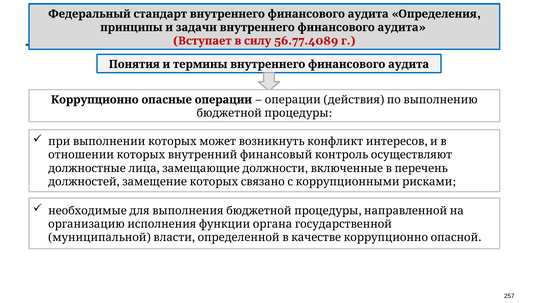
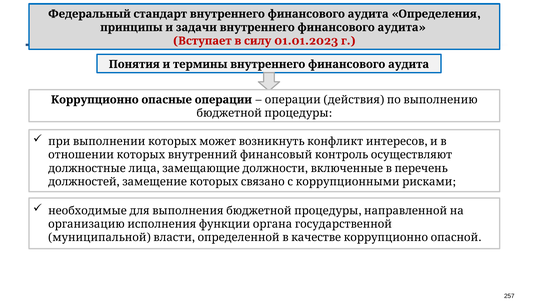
56.77.4089: 56.77.4089 -> 01.01.2023 (306, 41)
